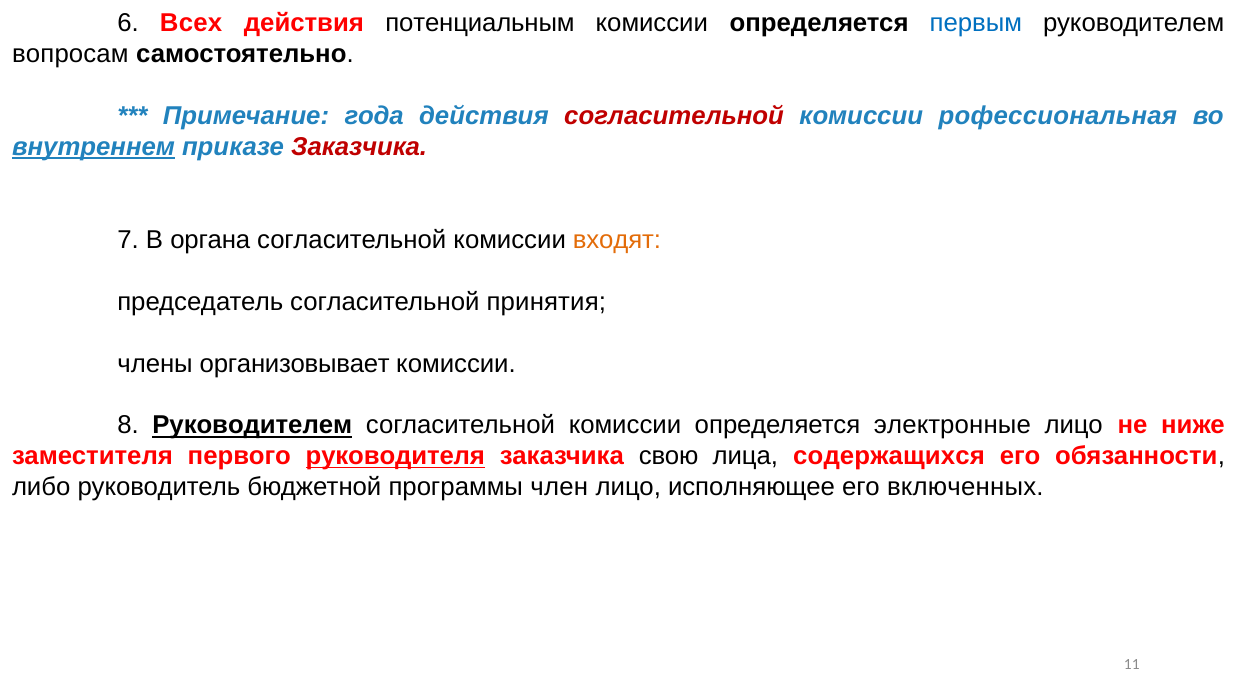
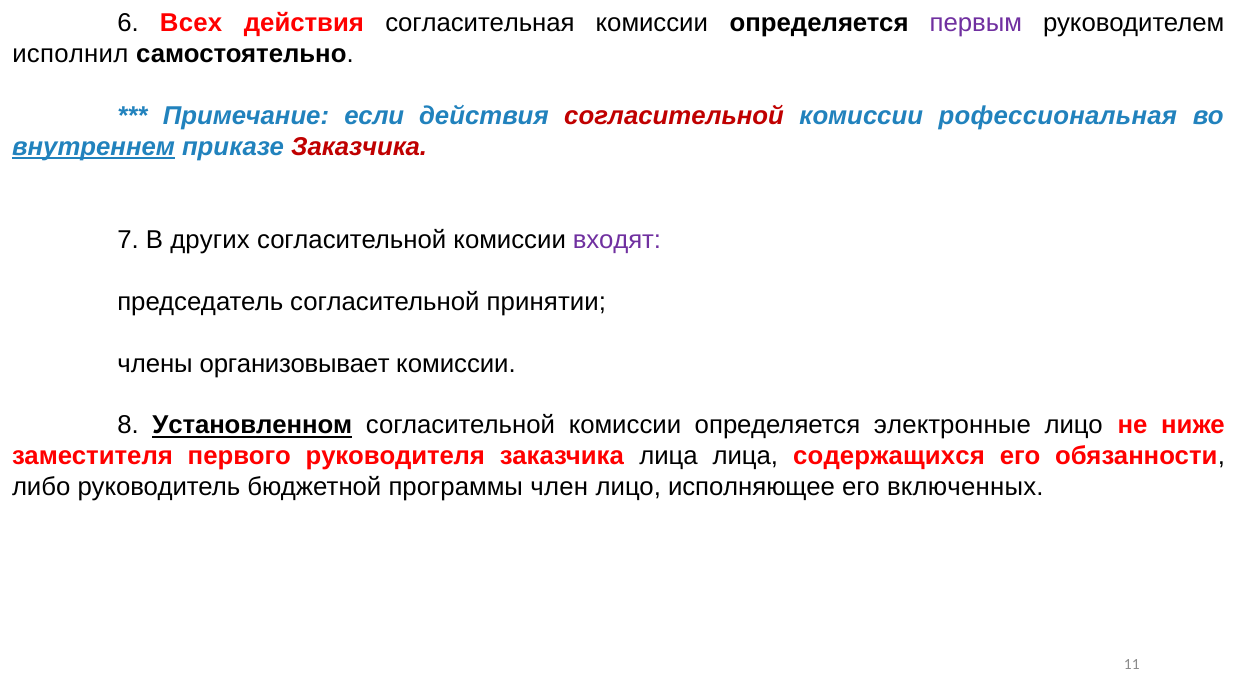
потенциальным: потенциальным -> согласительная (480, 23)
первым colour: blue -> purple (976, 23)
вопросам: вопросам -> исполнил (70, 54)
года: года -> если (374, 116)
органа: органа -> других (210, 240)
входят colour: orange -> purple (617, 240)
принятия: принятия -> принятии (546, 302)
8 Руководителем: Руководителем -> Установленном (252, 425)
руководителя underline: present -> none (395, 456)
заказчика свою: свою -> лица (669, 456)
